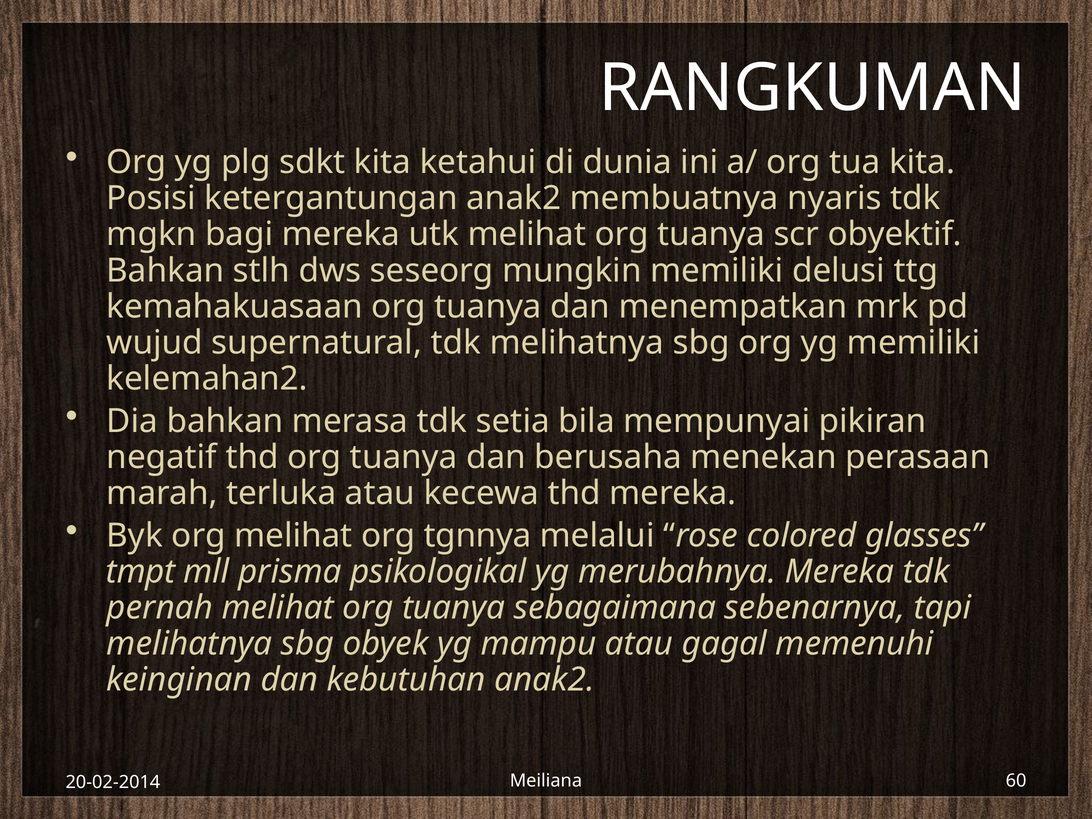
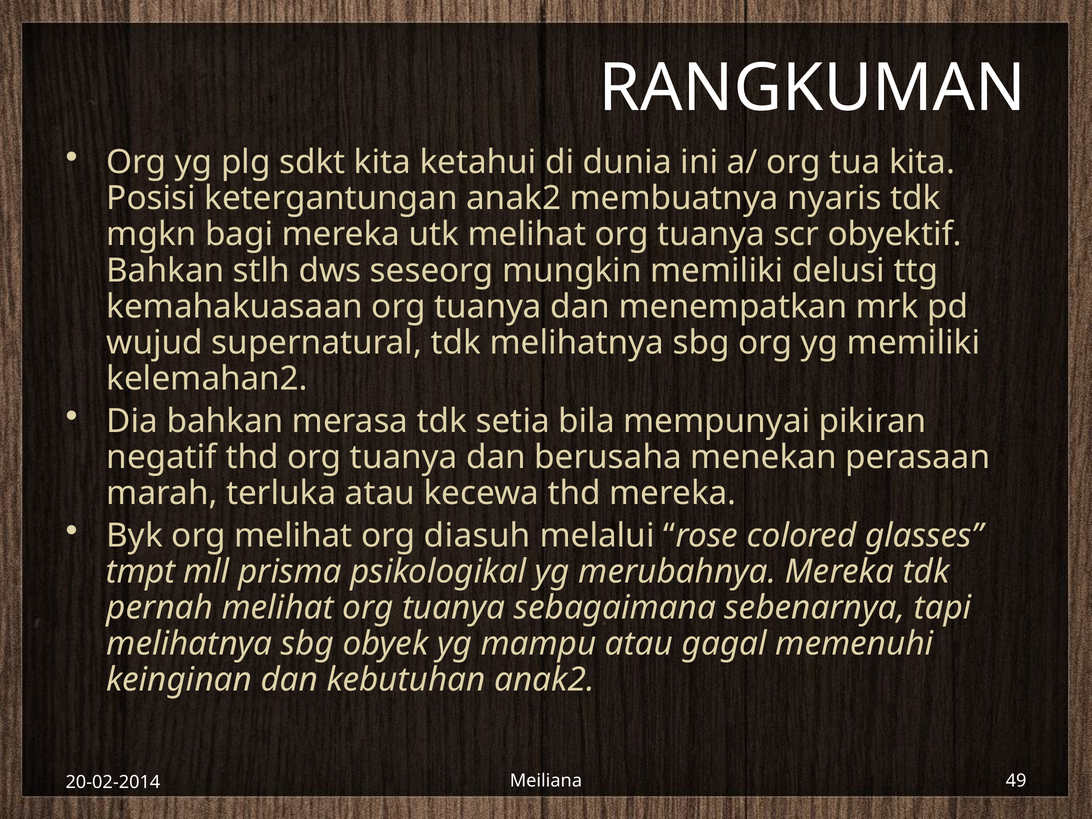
tgnnya: tgnnya -> diasuh (477, 536)
60: 60 -> 49 (1016, 781)
